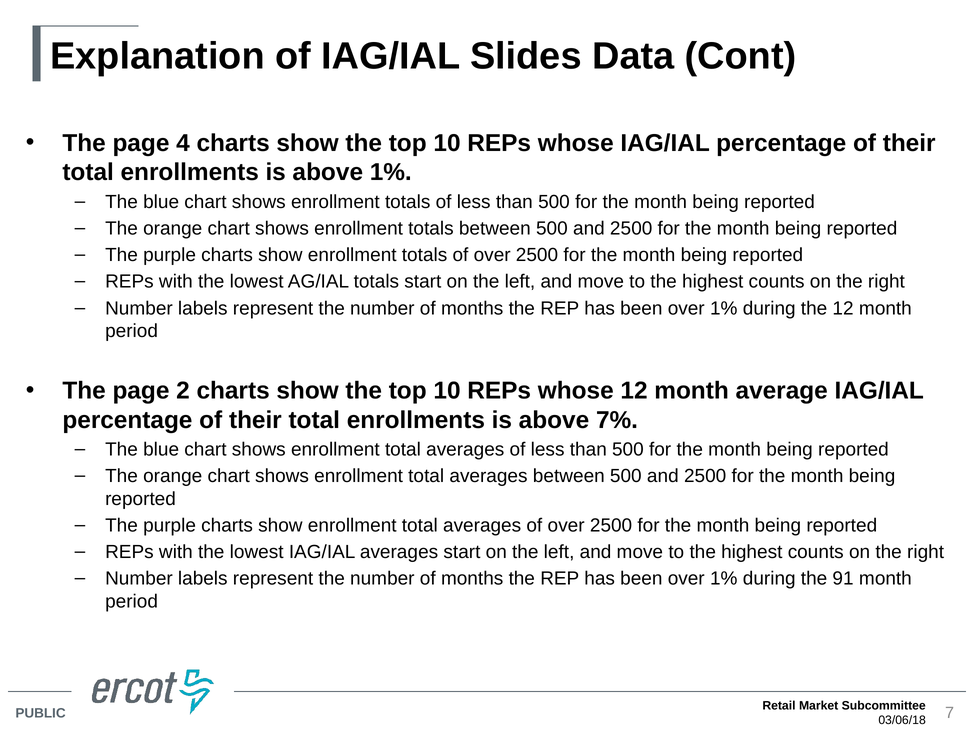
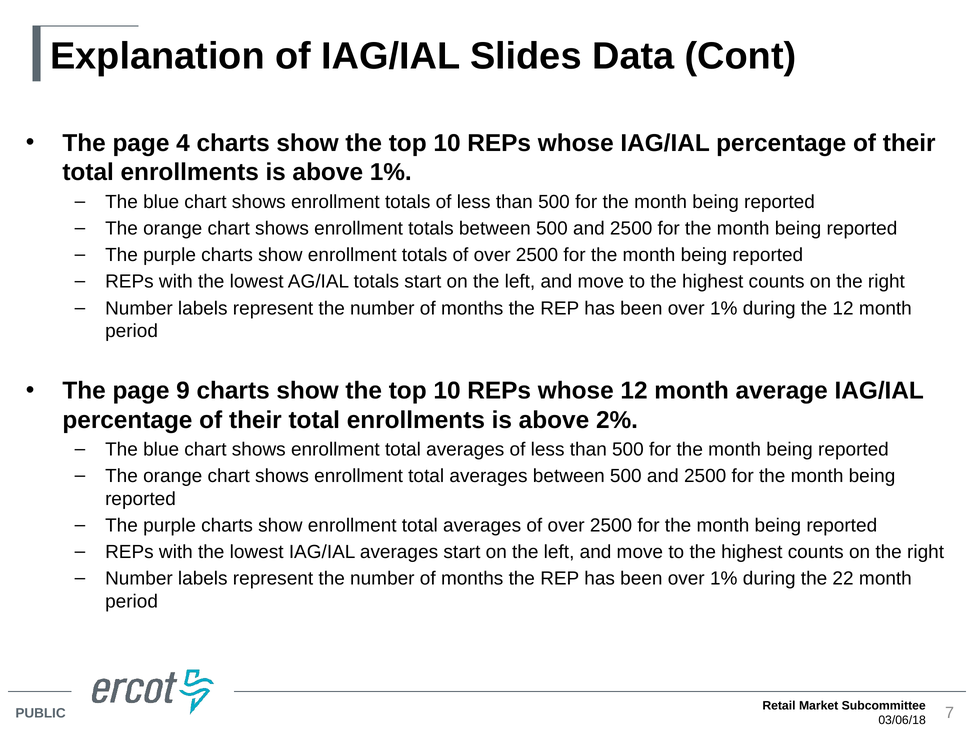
2: 2 -> 9 (183, 391)
7%: 7% -> 2% (617, 420)
91: 91 -> 22 (843, 579)
